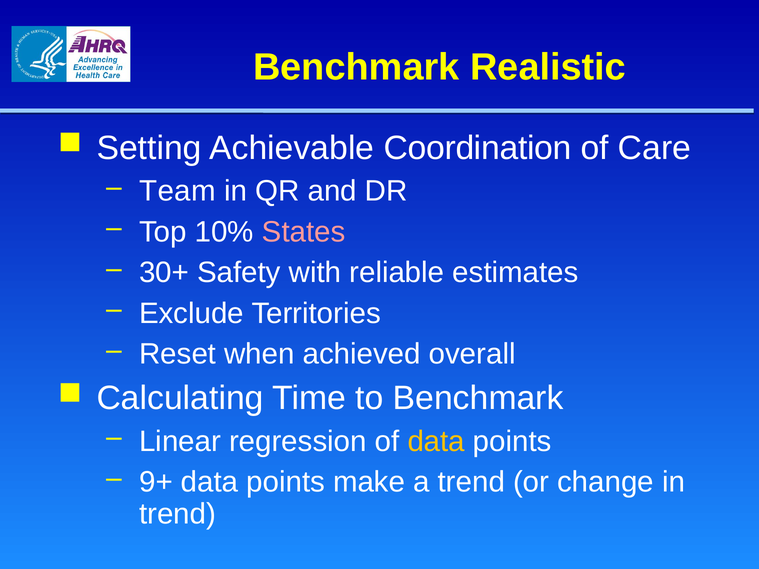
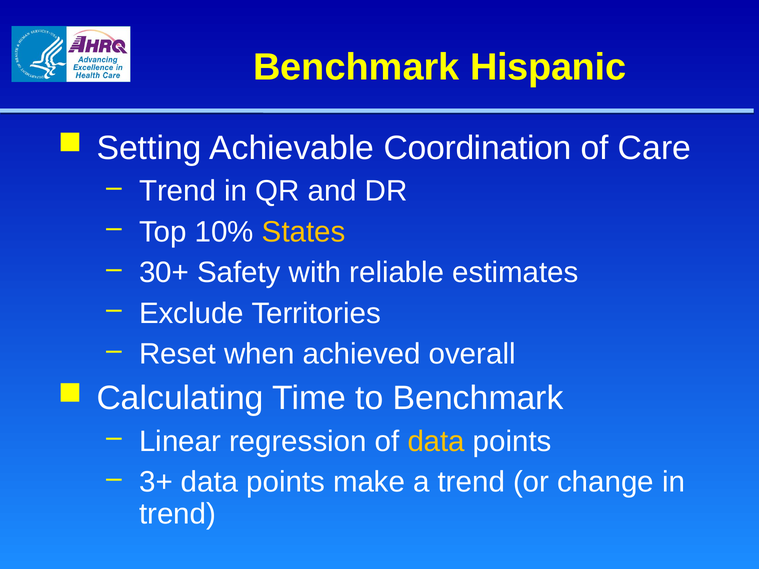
Realistic: Realistic -> Hispanic (548, 67)
Team: Team -> Trend (178, 191)
States colour: pink -> yellow (304, 232)
9+: 9+ -> 3+ (156, 482)
